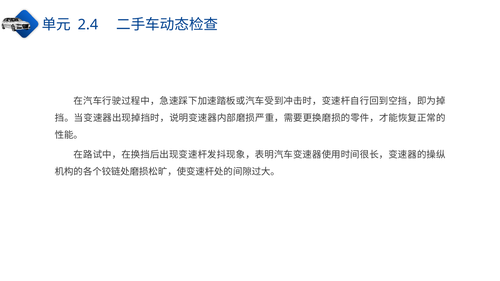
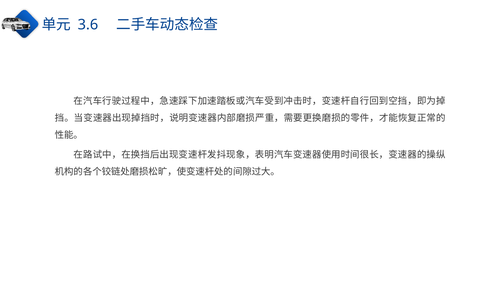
2.4: 2.4 -> 3.6 (88, 25)
